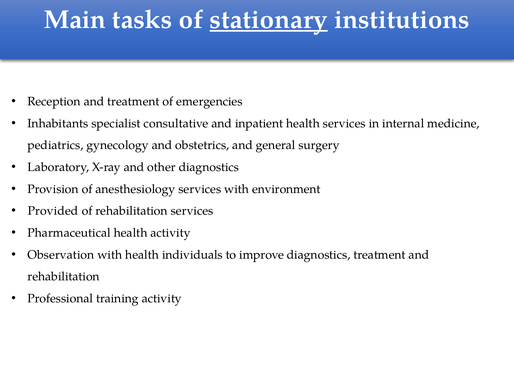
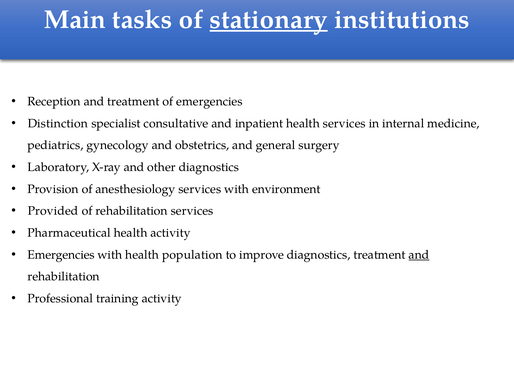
Inhabitants: Inhabitants -> Distinction (58, 123)
Observation: Observation -> Emergencies (61, 254)
individuals: individuals -> population (192, 254)
and underline: none -> present (419, 254)
